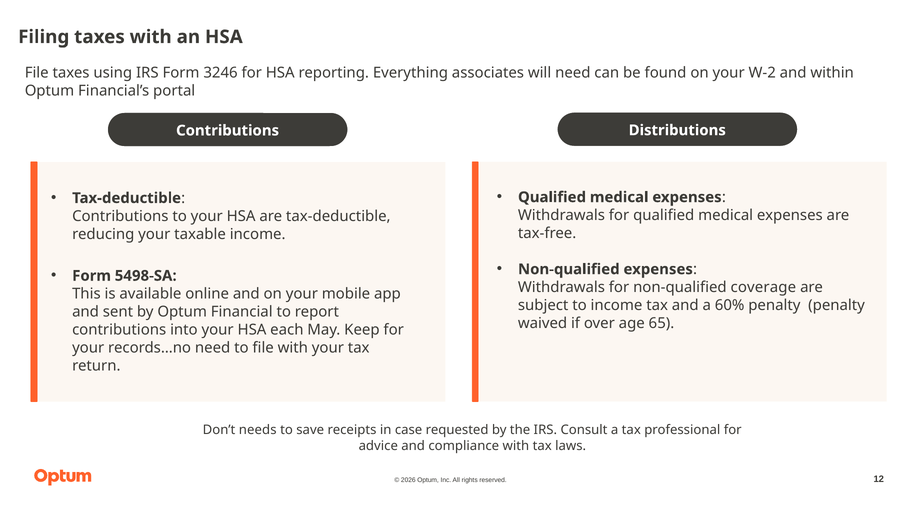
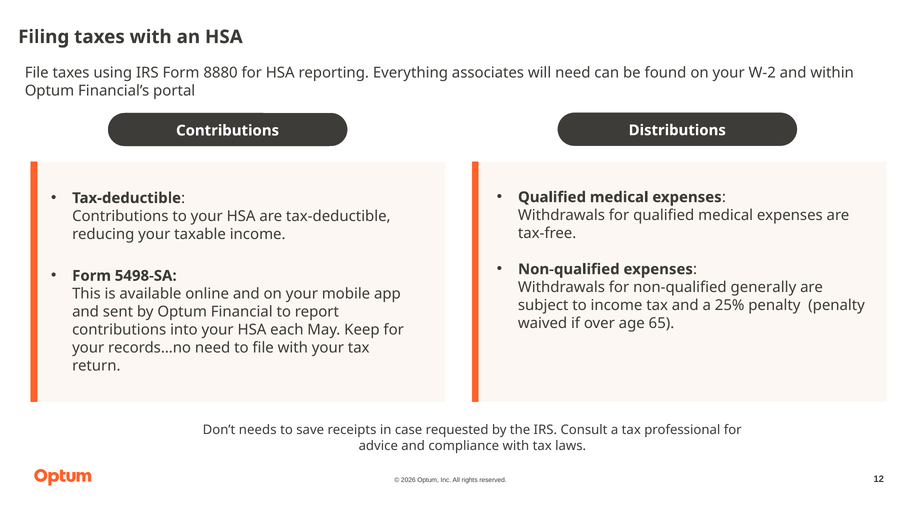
3246: 3246 -> 8880 (221, 73)
coverage: coverage -> generally (763, 287)
60%: 60% -> 25% (730, 305)
